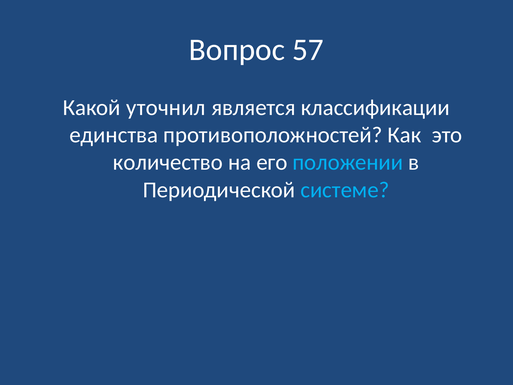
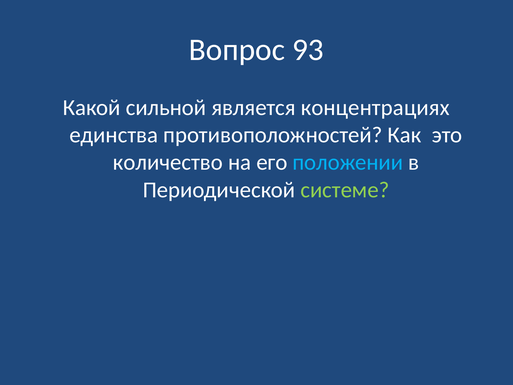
57: 57 -> 93 (308, 50)
уточнил: уточнил -> сильной (166, 108)
классификации: классификации -> концентрациях (375, 108)
системе colour: light blue -> light green (345, 190)
